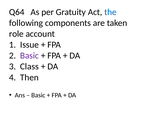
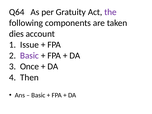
the colour: blue -> purple (110, 12)
role: role -> dies (16, 34)
Class: Class -> Once (30, 66)
